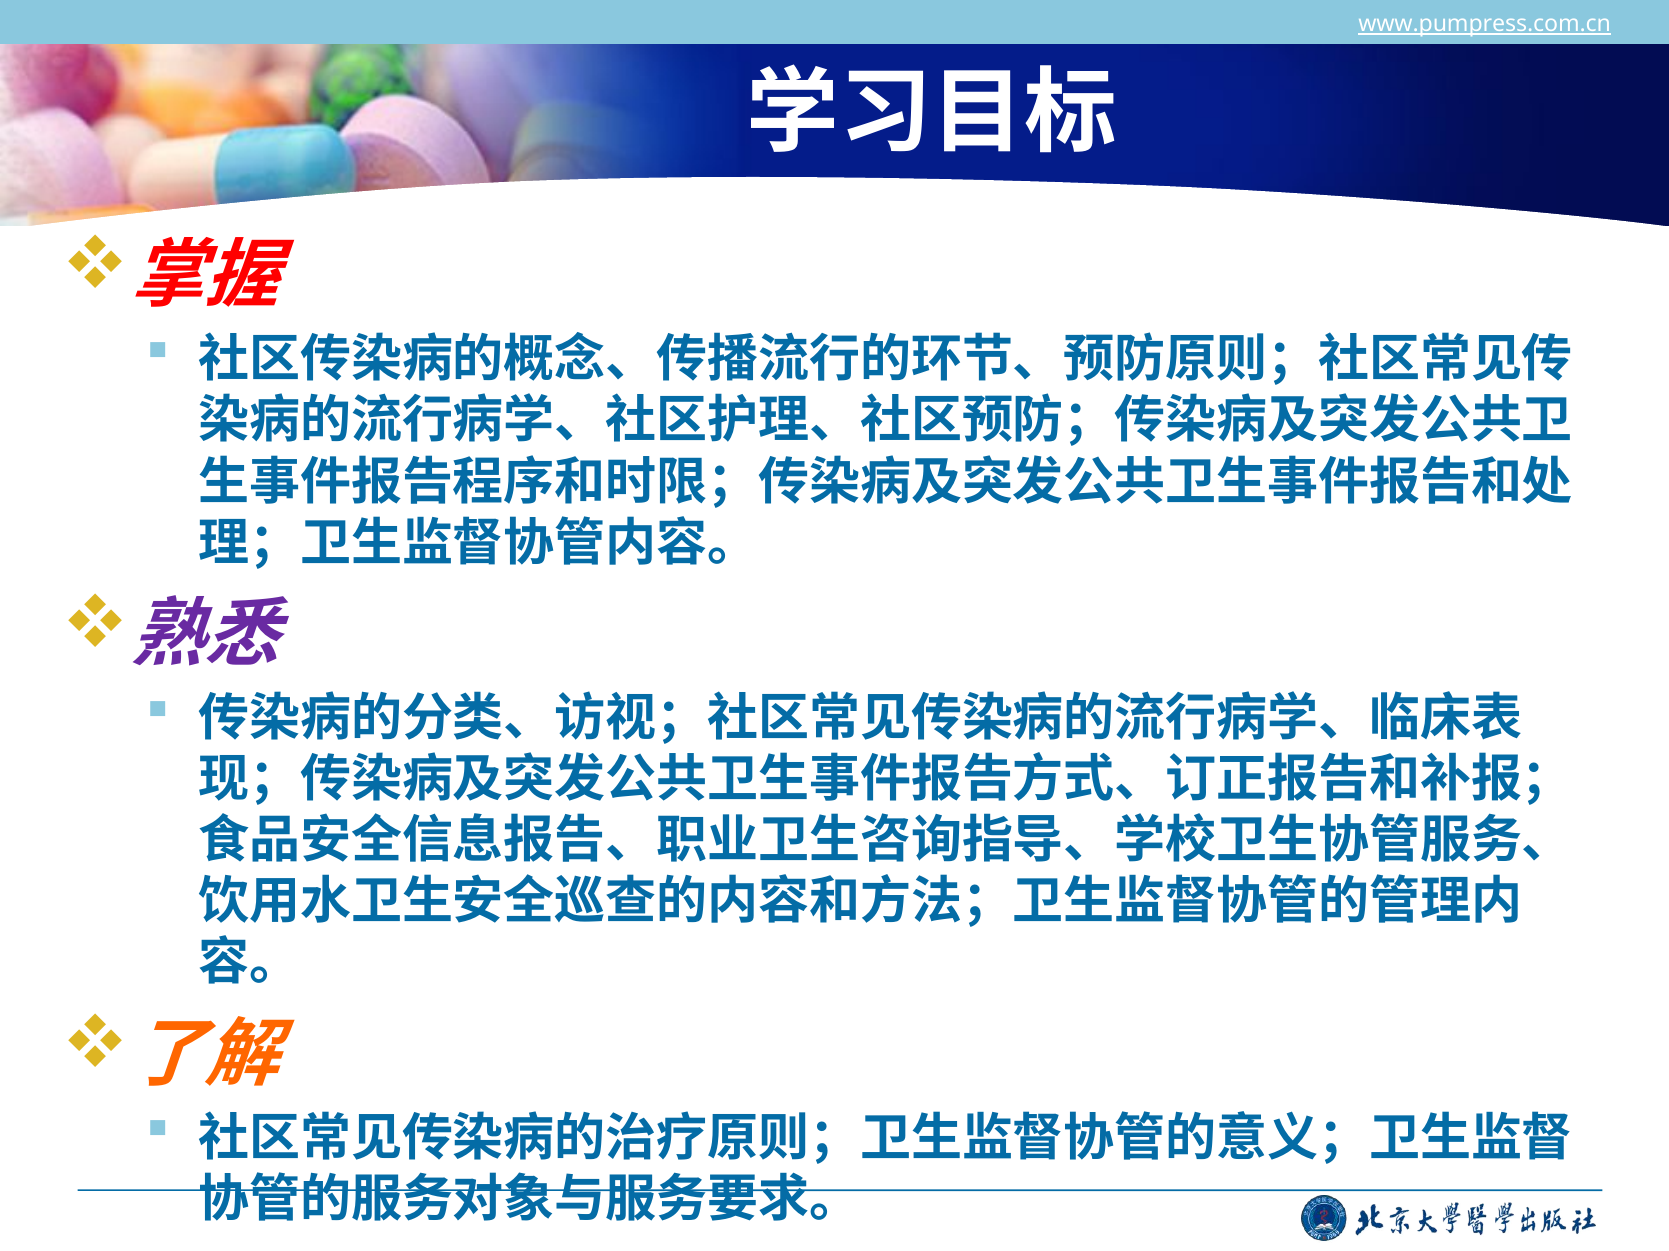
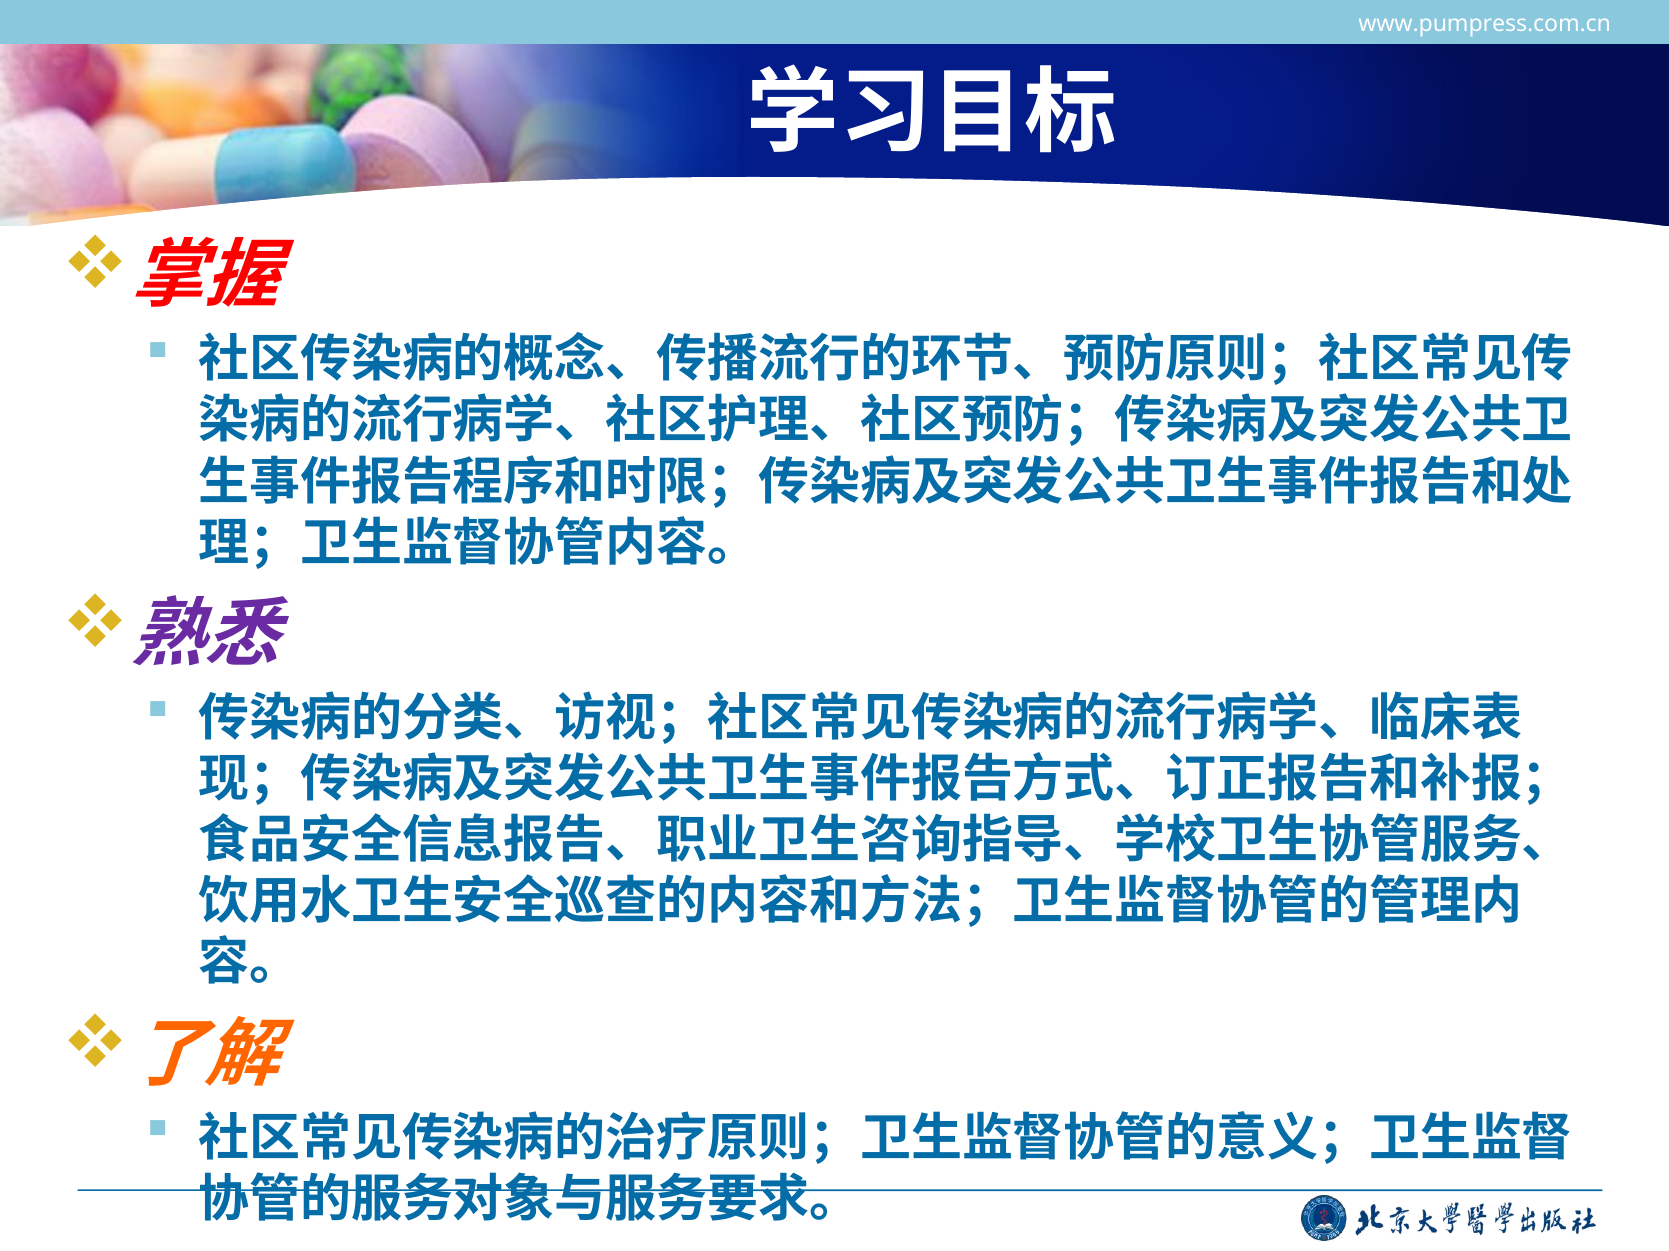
www.pumpress.com.cn underline: present -> none (1485, 24)
